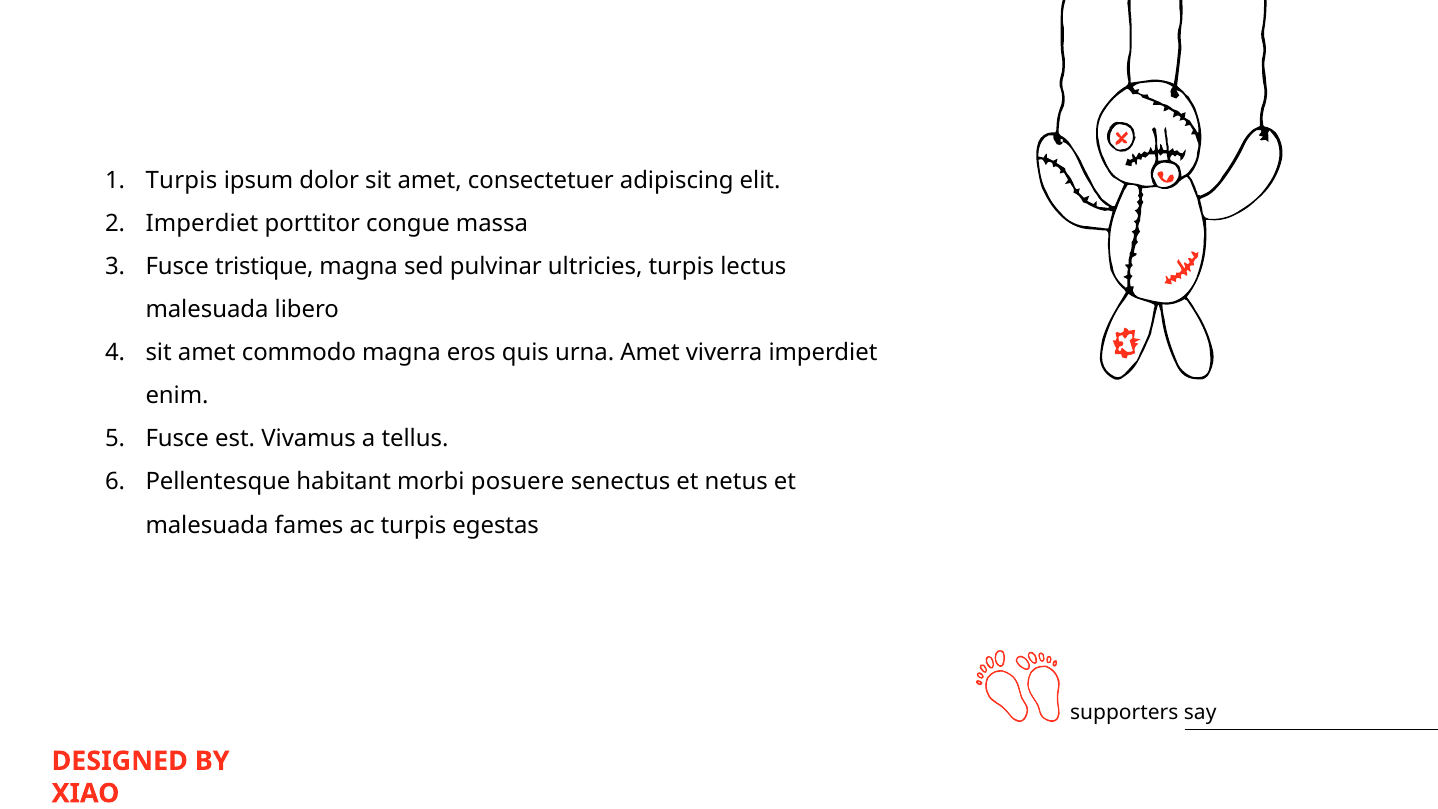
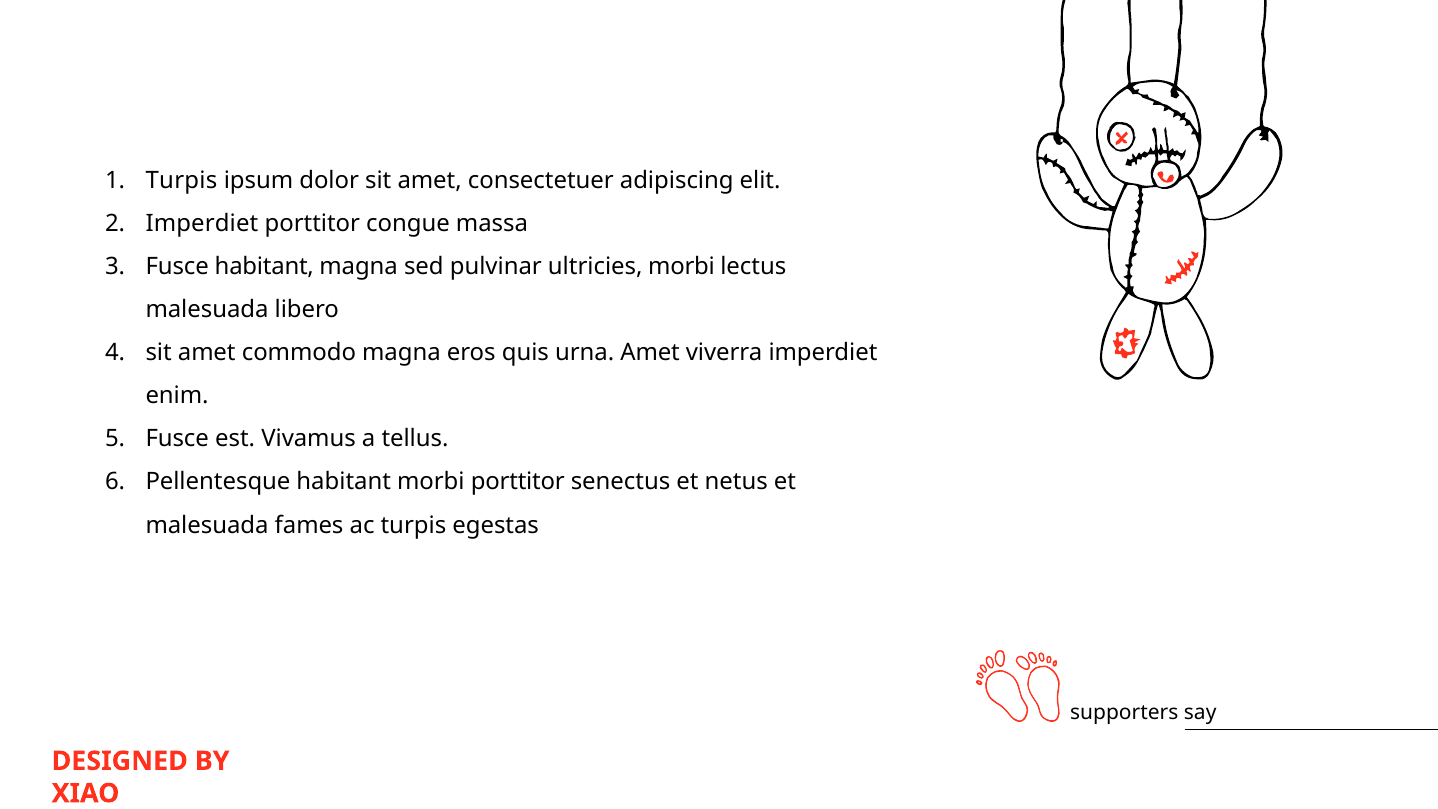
Fusce tristique: tristique -> habitant (264, 266)
ultricies turpis: turpis -> morbi (681, 266)
morbi posuere: posuere -> porttitor (518, 482)
